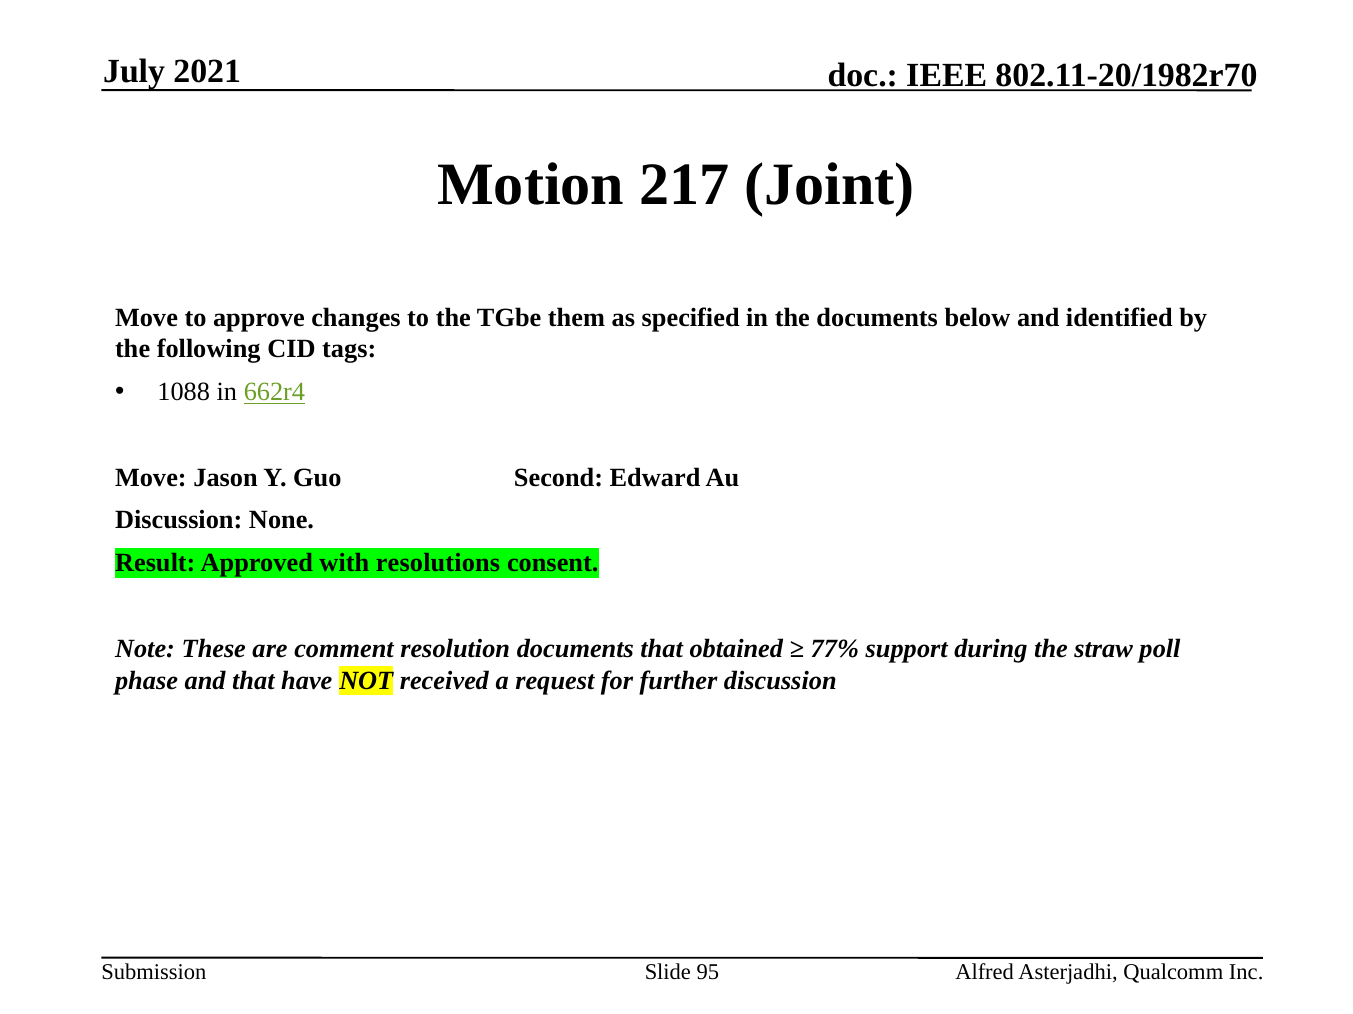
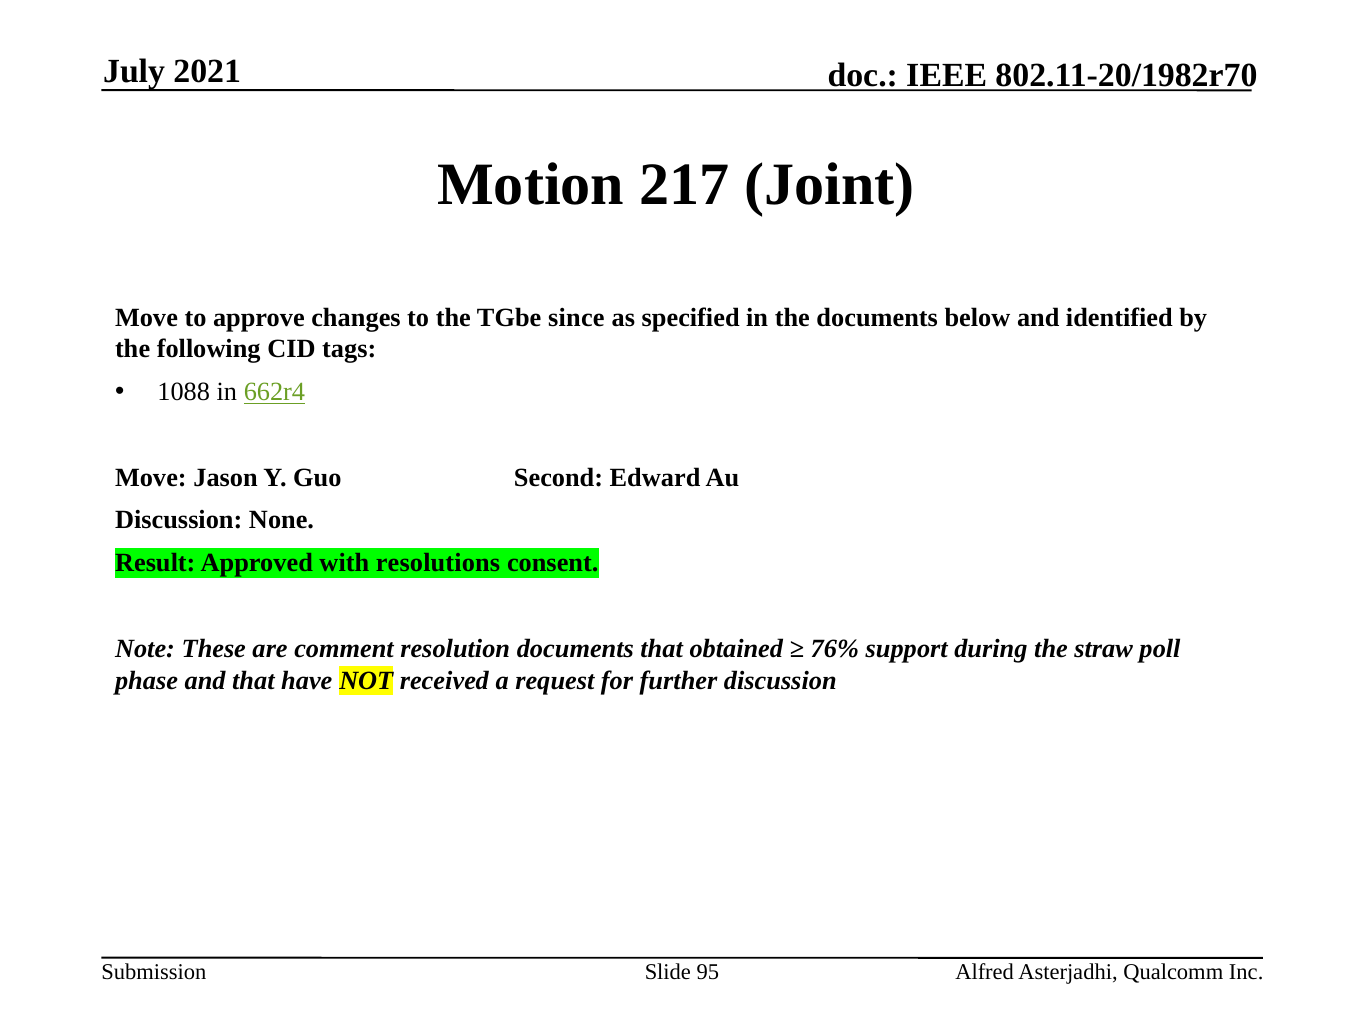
them: them -> since (576, 318)
77%: 77% -> 76% (835, 649)
